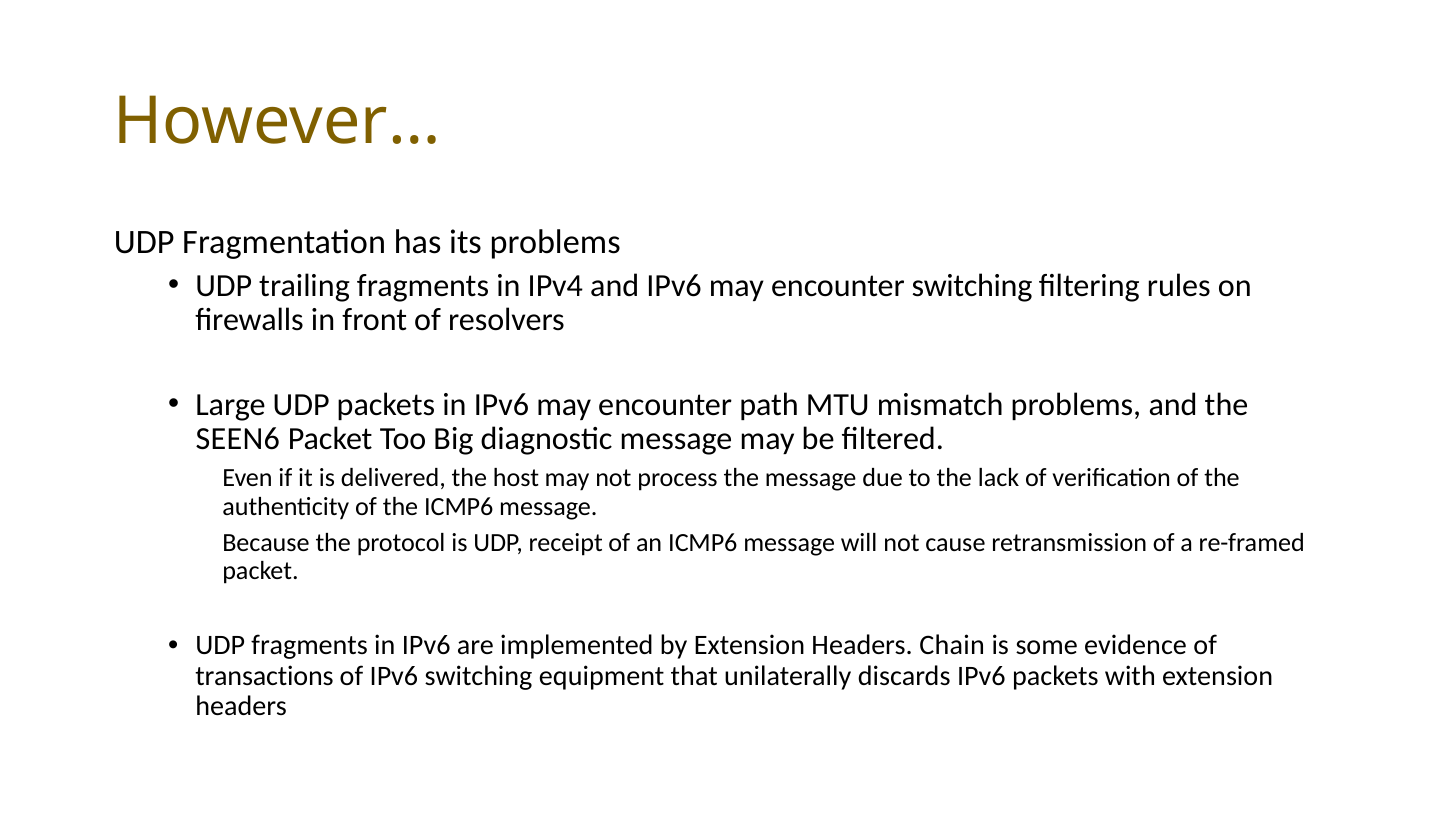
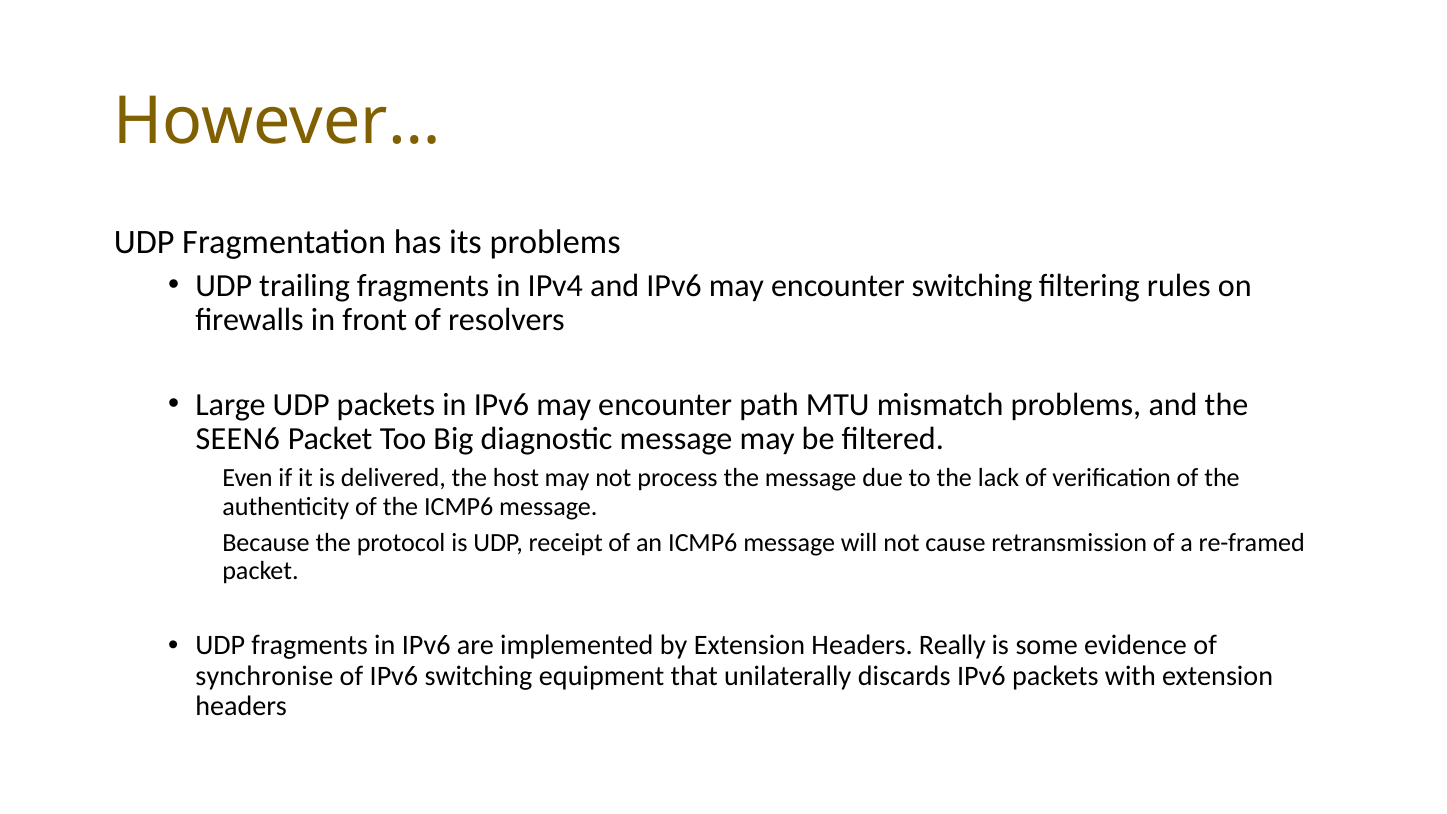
Chain: Chain -> Really (952, 645)
transactions: transactions -> synchronise (264, 676)
